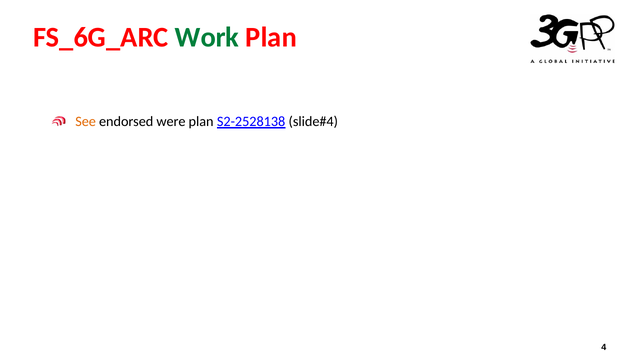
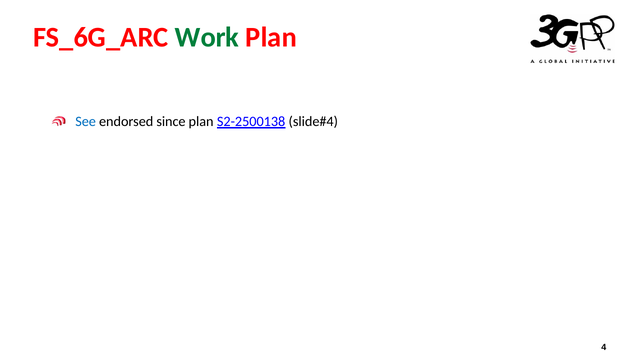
See colour: orange -> blue (86, 121)
were: were -> since (171, 121)
S2-2528138: S2-2528138 -> S2-2500138 (251, 121)
